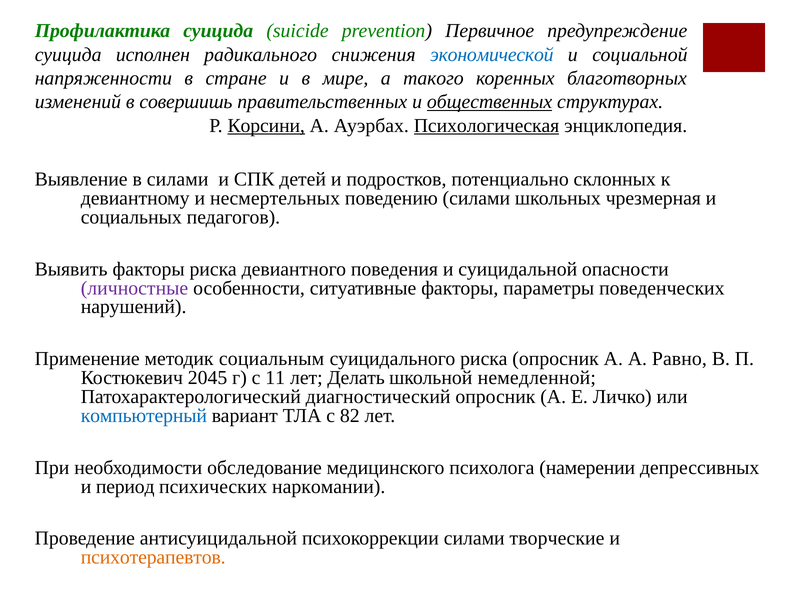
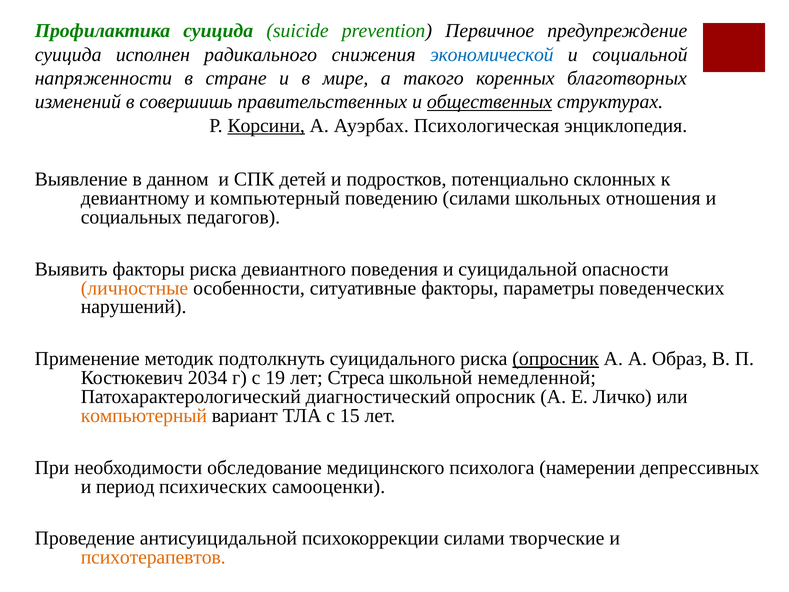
Психологическая underline: present -> none (487, 126)
в силами: силами -> данном (178, 179)
и несмертельных: несмертельных -> компьютерный (275, 198)
чрезмерная: чрезмерная -> отношения (653, 198)
личностные colour: purple -> orange (134, 288)
социальным: социальным -> подтолкнуть (272, 359)
опросник underline: none -> present (556, 359)
Равно: Равно -> Образ (679, 359)
2045: 2045 -> 2034 (208, 378)
11: 11 -> 19 (275, 378)
Делать: Делать -> Стреса (356, 378)
компьютерный colour: blue -> orange (144, 416)
82: 82 -> 15 (350, 416)
наркомании: наркомании -> самооценки (329, 486)
